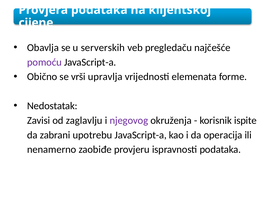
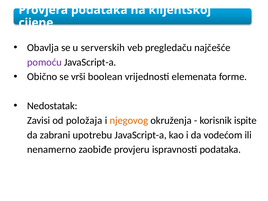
upravlja: upravlja -> boolean (105, 77)
zaglavlju: zaglavlju -> položaja (84, 120)
njegovog colour: purple -> orange (129, 120)
operacija: operacija -> vodećom (223, 135)
